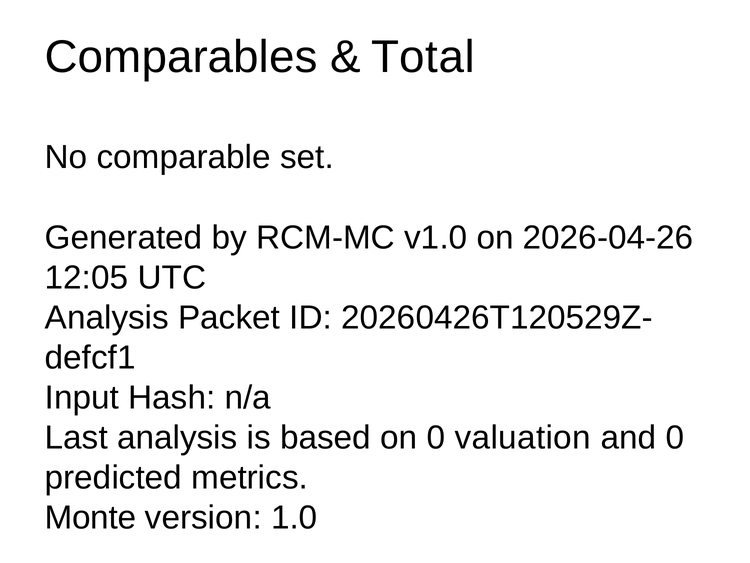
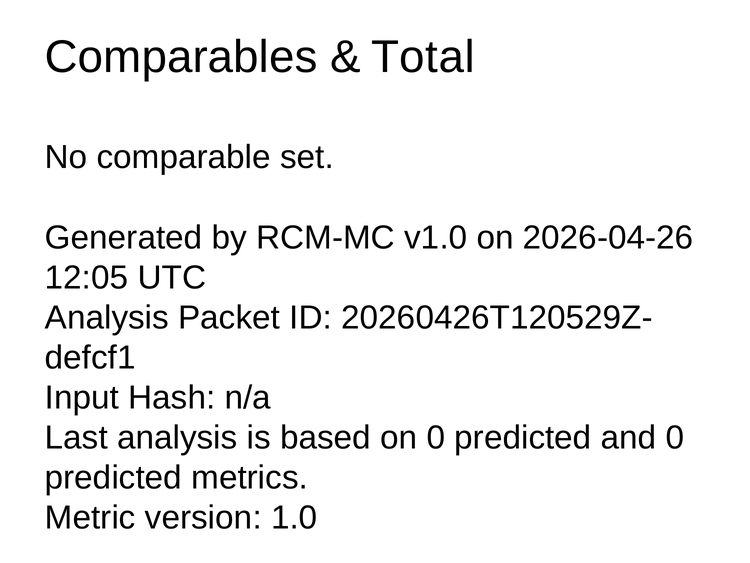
on 0 valuation: valuation -> predicted (523, 437)
Monte: Monte -> Metric (90, 517)
